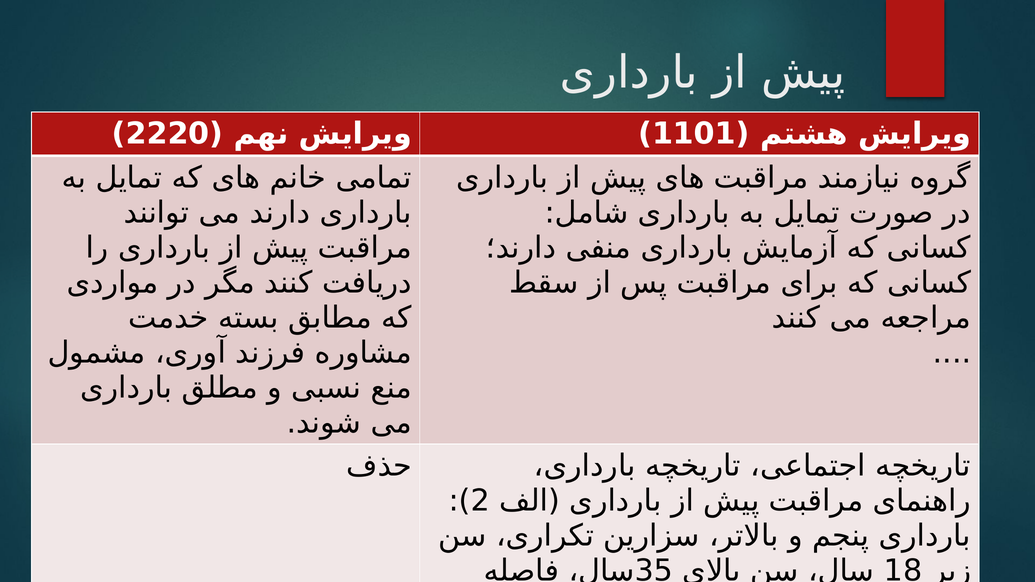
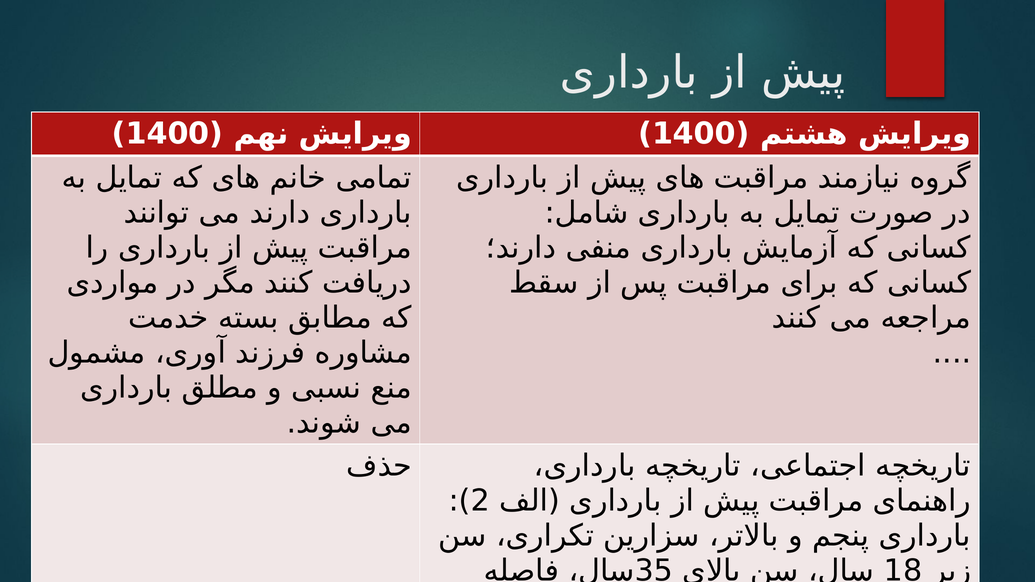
2220: 2220 -> 1400 (168, 134)
1101: 1101 -> 1400 (694, 134)
